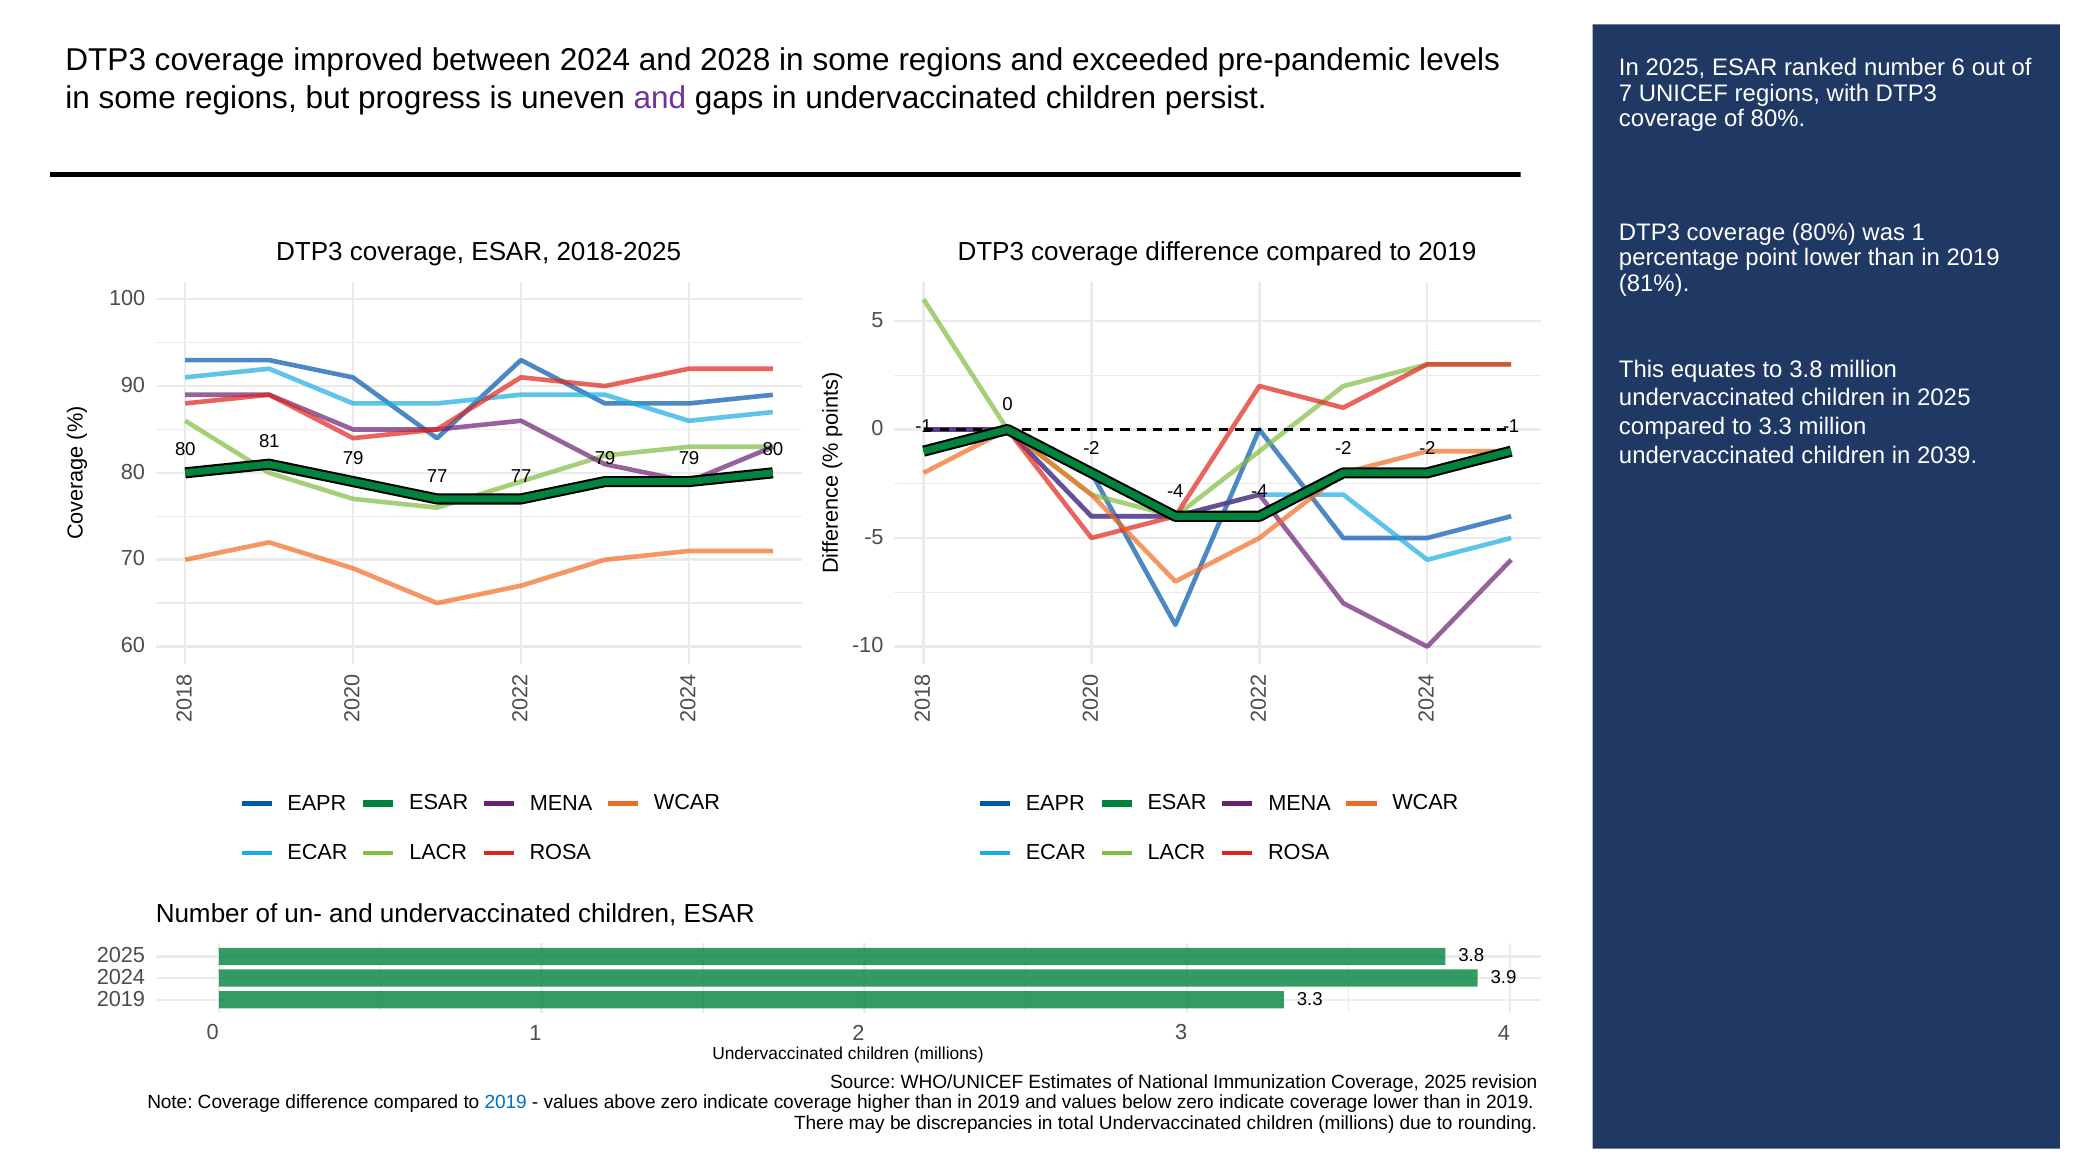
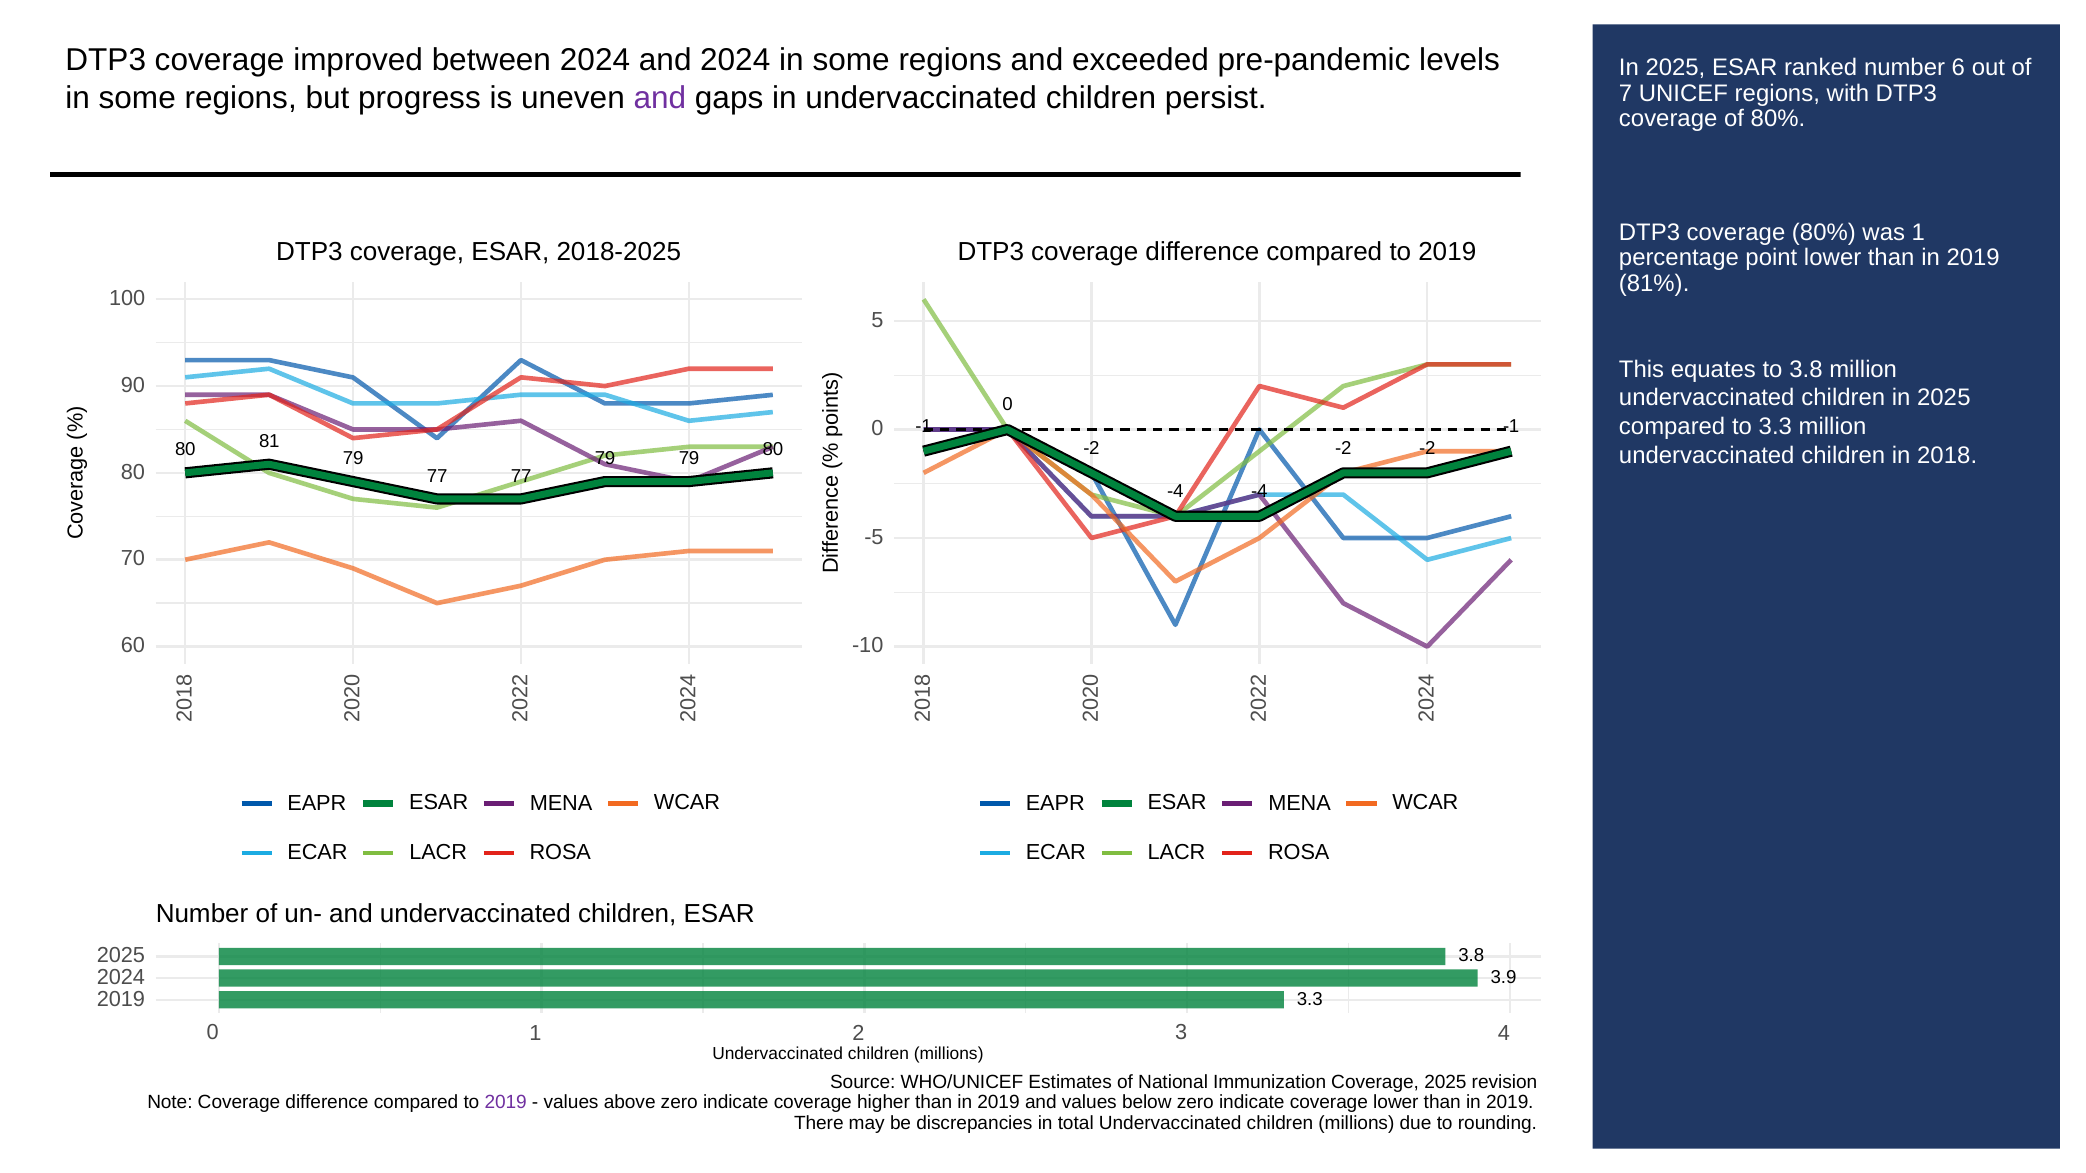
and 2028: 2028 -> 2024 (735, 60)
2039: 2039 -> 2018 (1947, 456)
2019 colour: blue -> purple (506, 1103)
